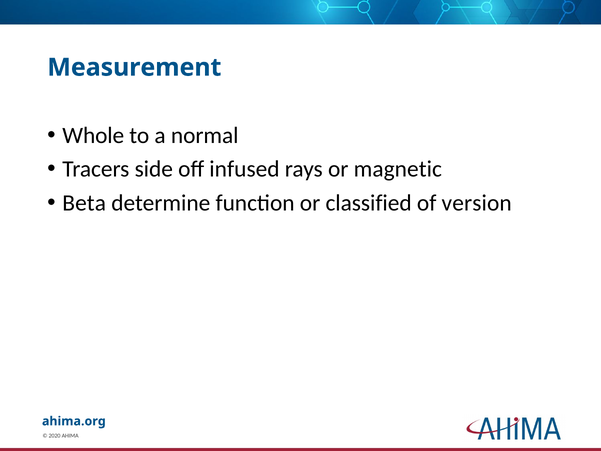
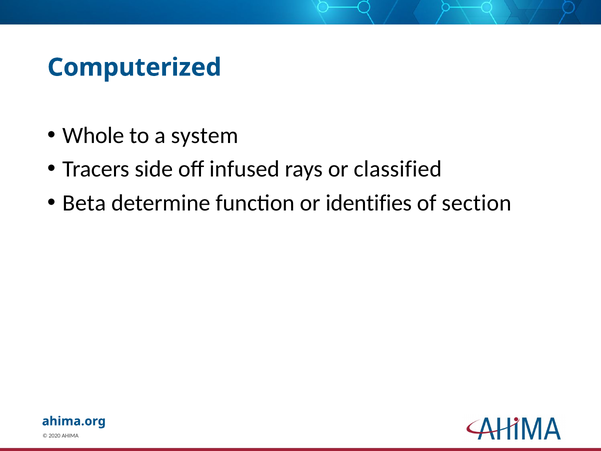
Measurement: Measurement -> Computerized (134, 67)
normal: normal -> system (205, 135)
magnetic: magnetic -> classified (398, 169)
classified: classified -> identifies (369, 203)
version: version -> section (477, 203)
